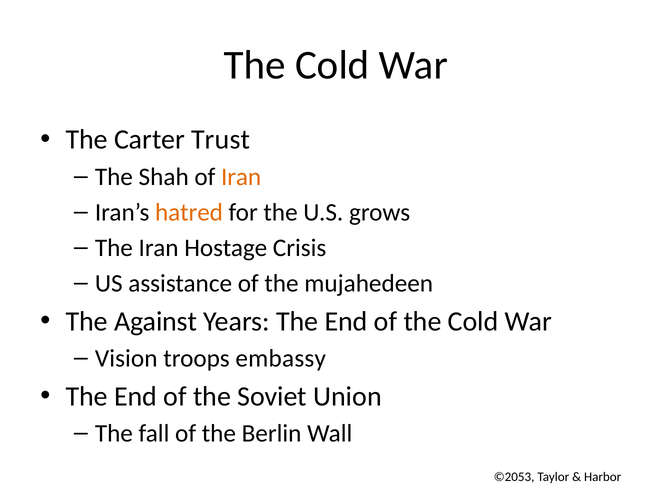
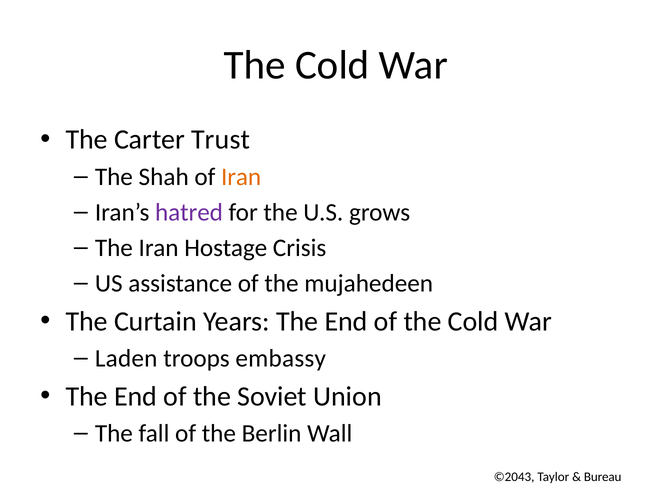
hatred colour: orange -> purple (189, 212)
Against: Against -> Curtain (155, 321)
Vision: Vision -> Laden (126, 358)
©2053: ©2053 -> ©2043 (514, 477)
Harbor: Harbor -> Bureau (603, 477)
